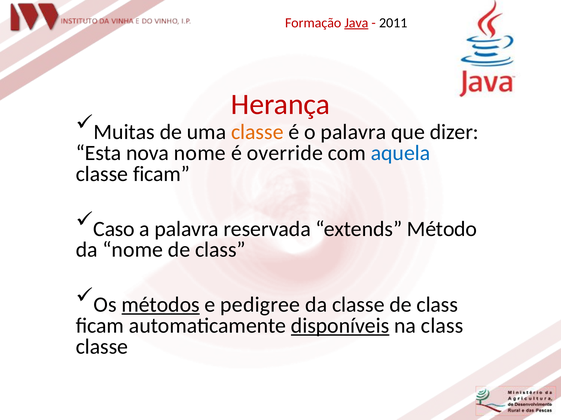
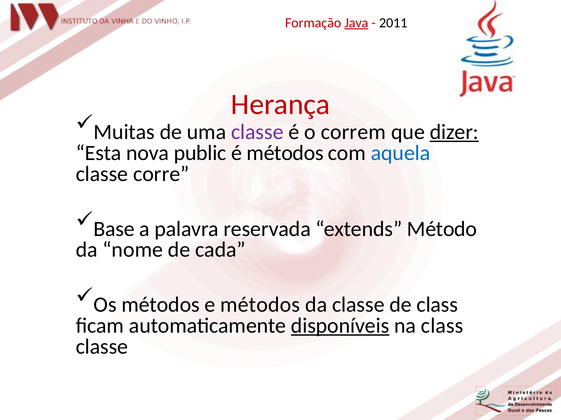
classe colour: orange -> purple (257, 132)
o palavra: palavra -> correm (353, 132)
dizer underline: none -> present (454, 132)
nova nome: nome -> public (200, 153)
é override: override -> métodos (285, 153)
classe ficam: ficam -> corre (161, 174)
Caso: Caso -> Base (114, 229)
class: class -> cada (220, 250)
métodos underline: present -> none (161, 305)
e pedigree: pedigree -> métodos (260, 305)
